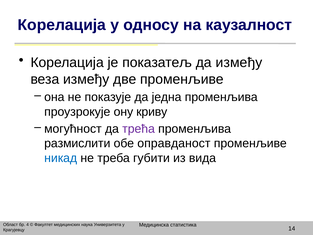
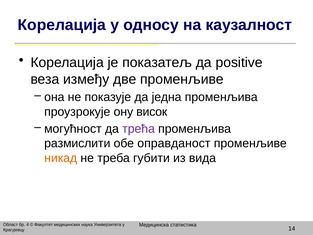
да између: између -> positive (239, 62)
криву: криву -> висок (152, 112)
никад colour: blue -> orange (61, 158)
